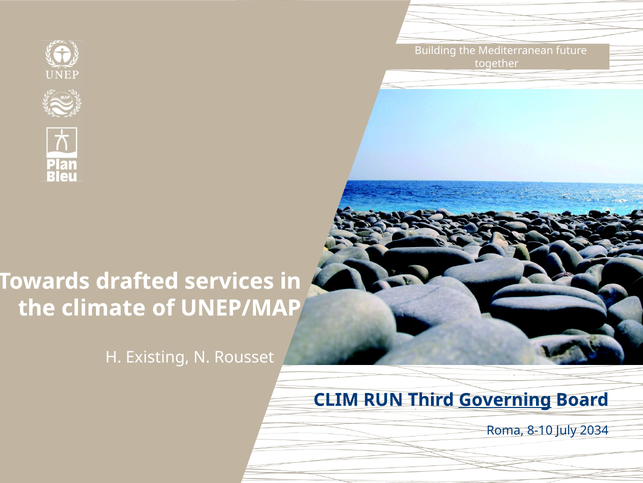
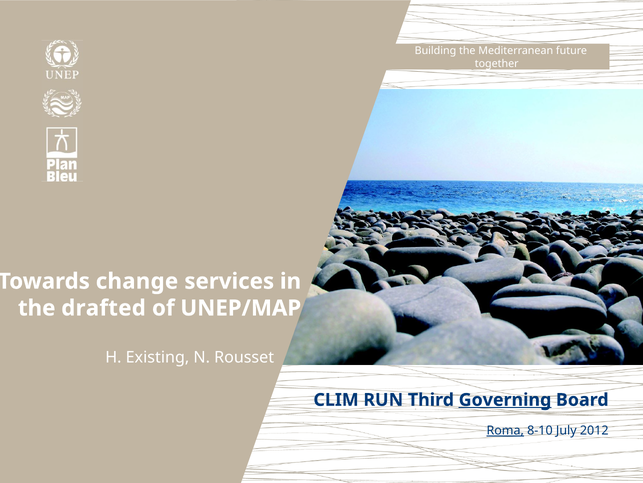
drafted: drafted -> change (137, 281)
climate: climate -> drafted (104, 308)
Roma underline: none -> present (505, 430)
2034: 2034 -> 2012 (594, 430)
